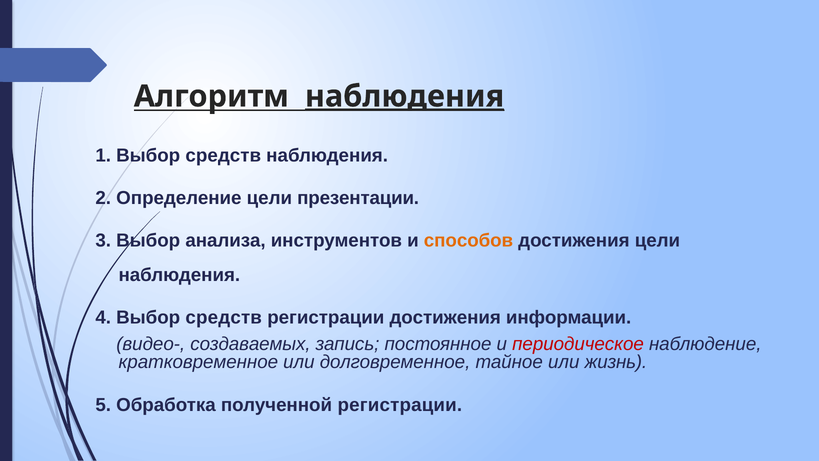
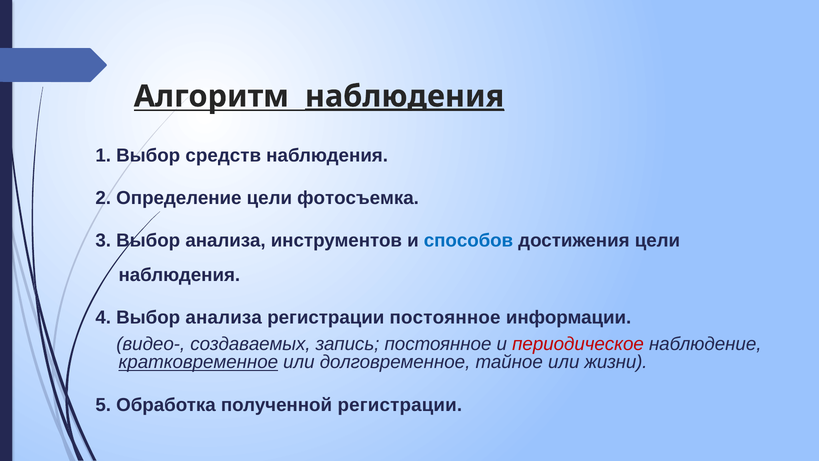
презентации: презентации -> фотосъемка (358, 198)
способов colour: orange -> blue (468, 241)
4 Выбор средств: средств -> анализа (224, 317)
регистрации достижения: достижения -> постоянное (445, 317)
кратковременное underline: none -> present (198, 362)
жизнь: жизнь -> жизни (616, 362)
